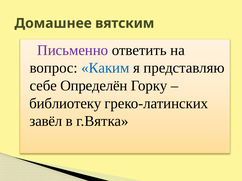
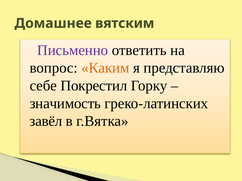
Каким colour: blue -> orange (105, 68)
Определён: Определён -> Покрестил (94, 86)
библиотеку: библиотеку -> значимость (65, 104)
